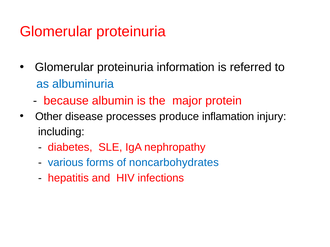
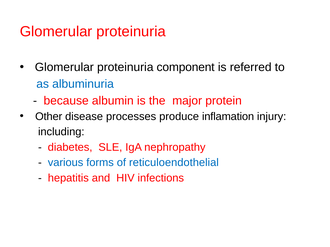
information: information -> component (186, 67)
noncarbohydrates: noncarbohydrates -> reticuloendothelial (174, 163)
